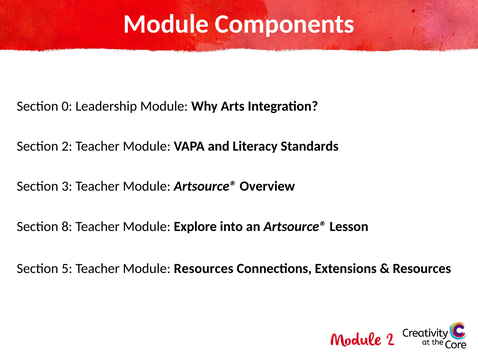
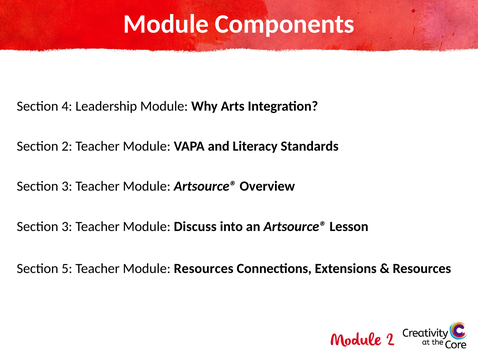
0: 0 -> 4 (67, 106)
8: 8 -> 3 (67, 226)
Explore: Explore -> Discuss (195, 226)
